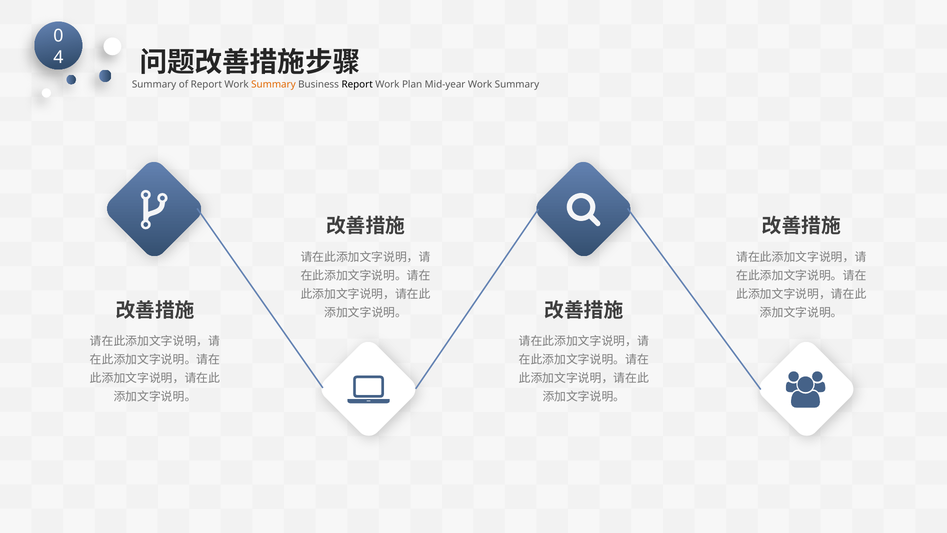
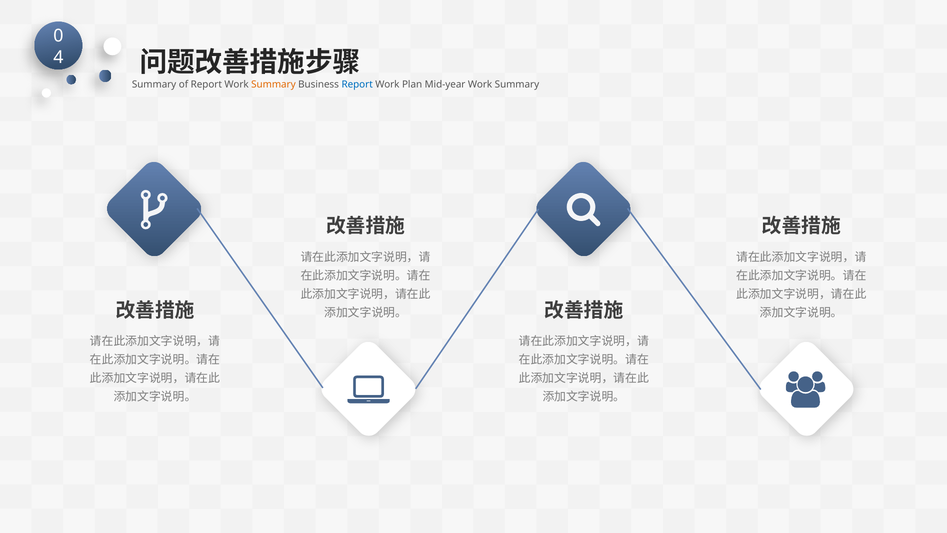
Report colour: black -> blue (357, 84)
